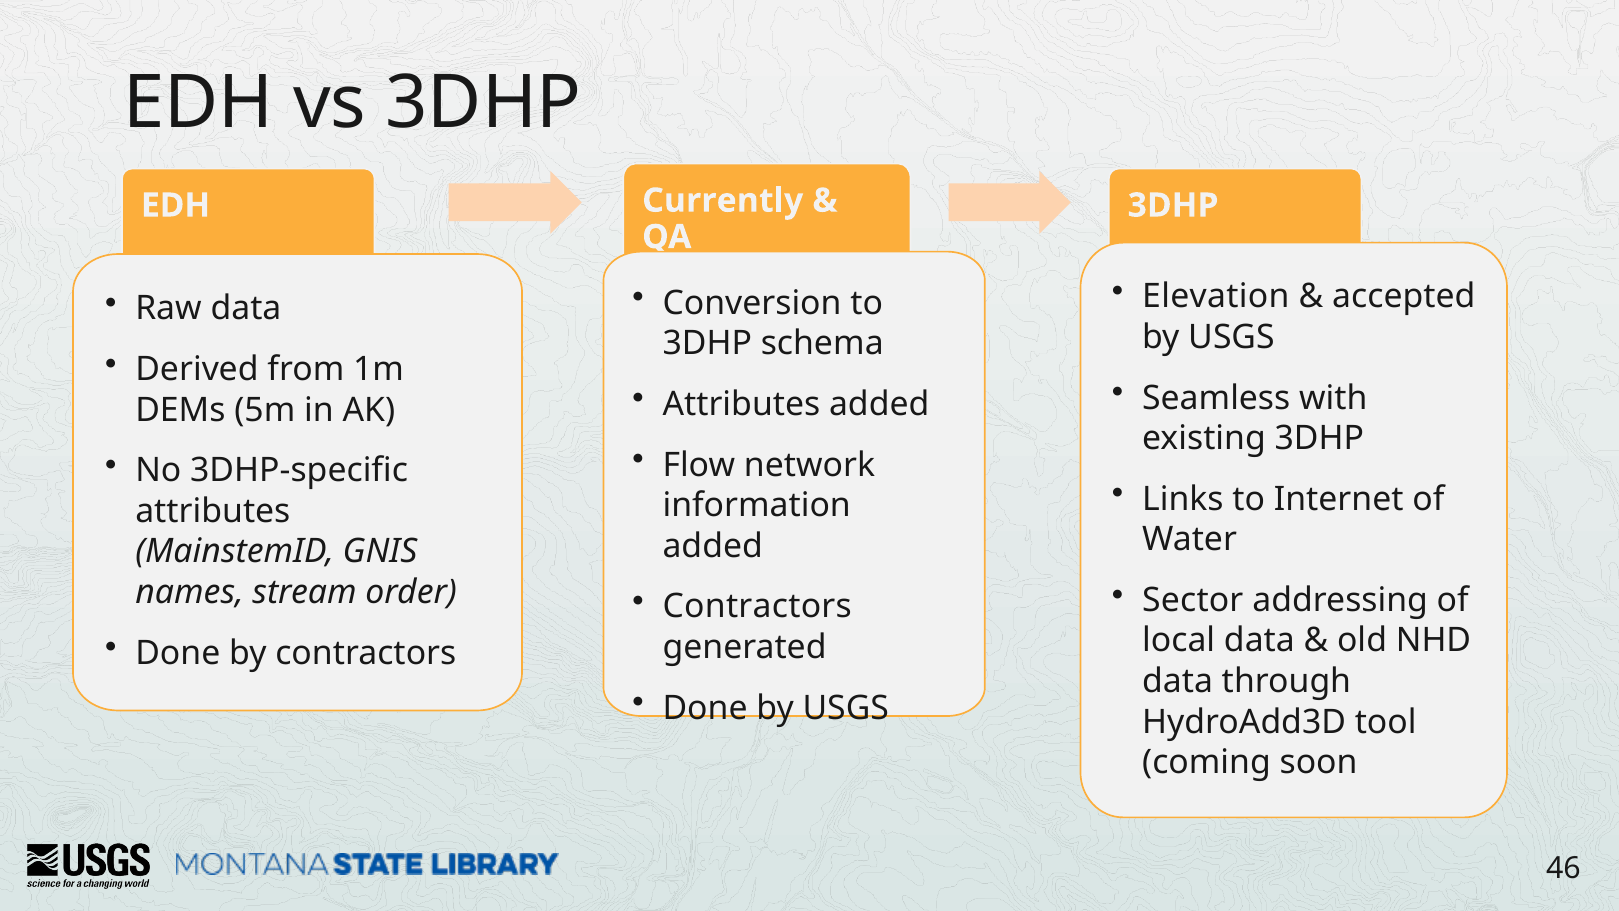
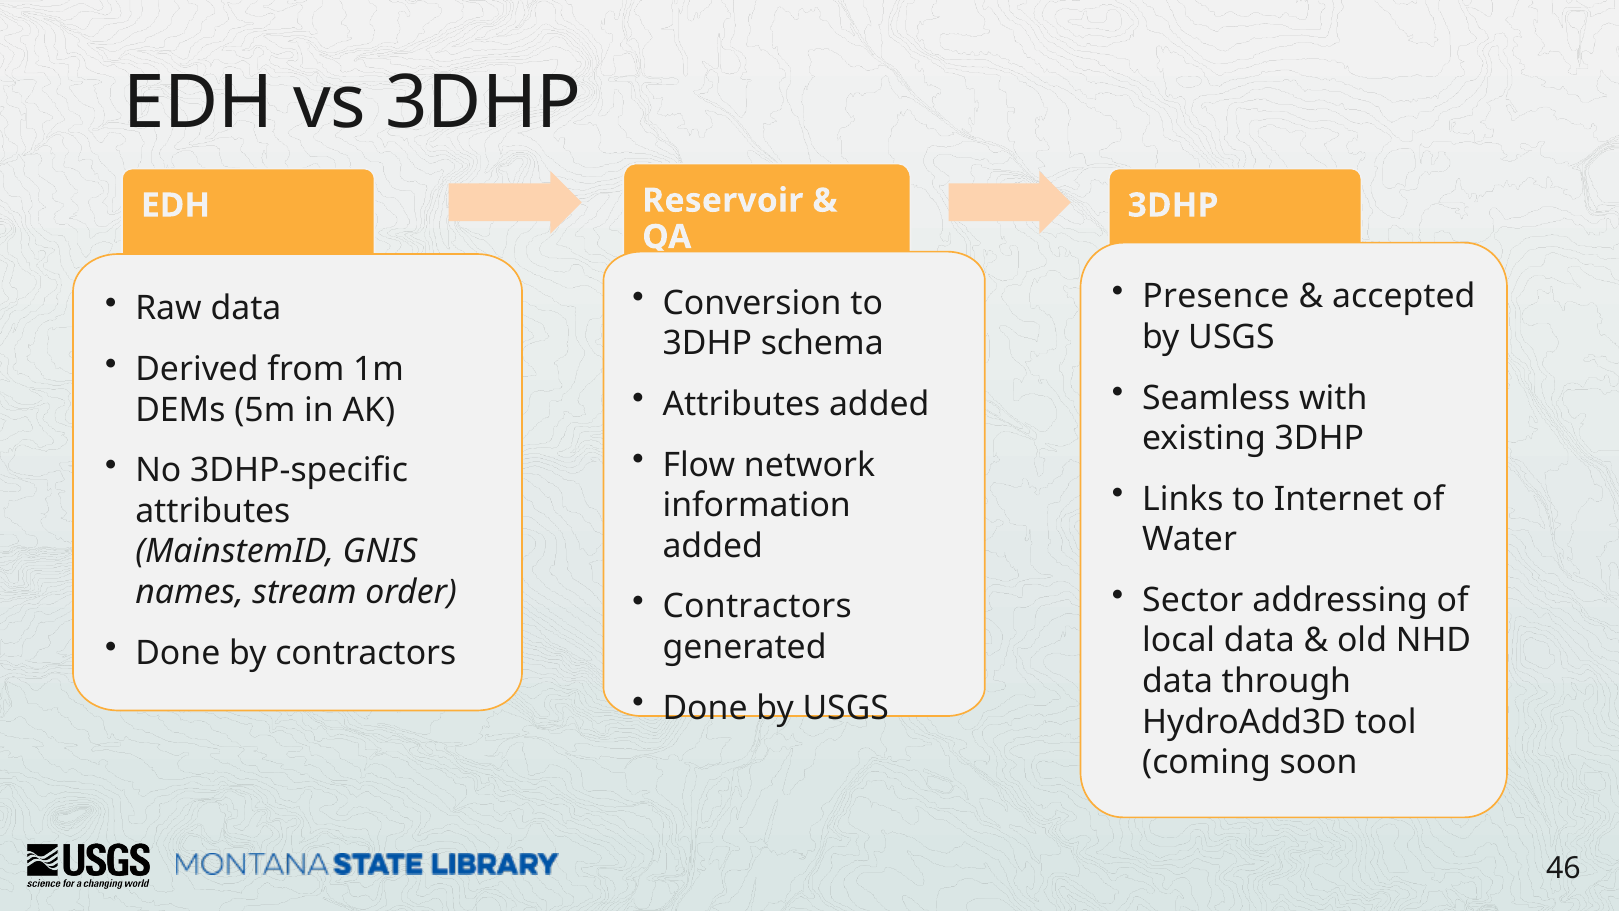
Currently: Currently -> Reservoir (723, 200)
Elevation: Elevation -> Presence (1216, 297)
